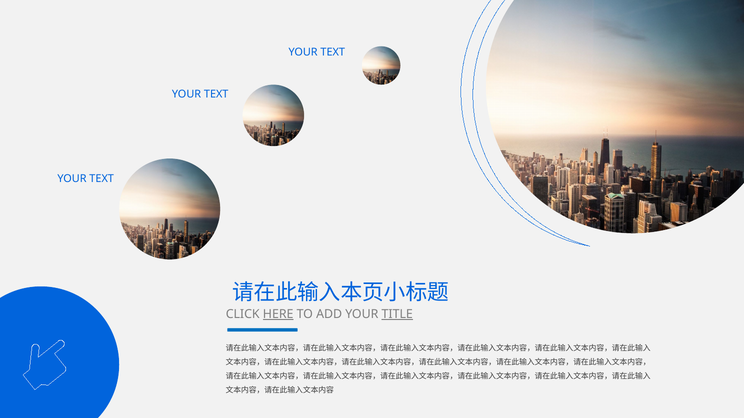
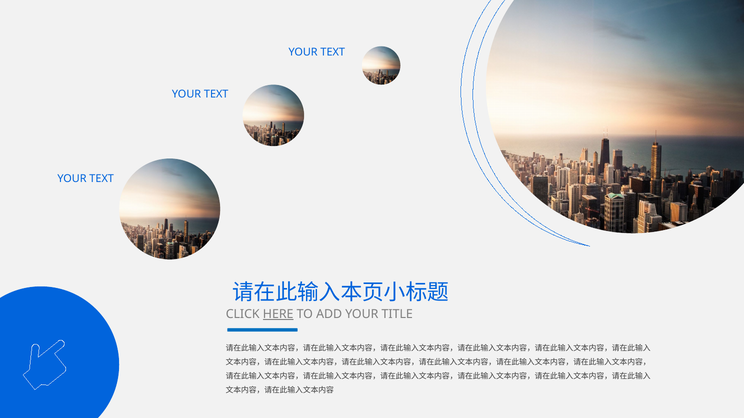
TITLE underline: present -> none (397, 314)
